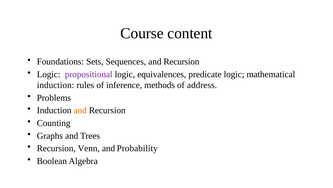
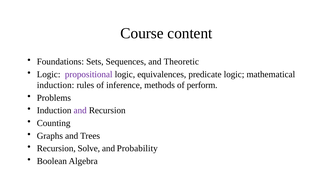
Sequences and Recursion: Recursion -> Theoretic (181, 61)
address: address -> perform (202, 85)
and colour: orange -> purple (80, 110)
Venn: Venn -> Solve (89, 148)
